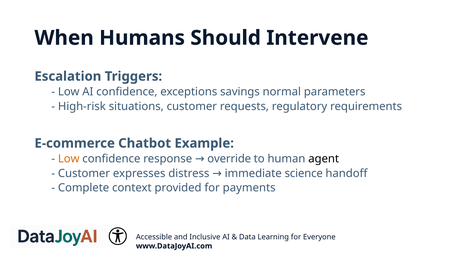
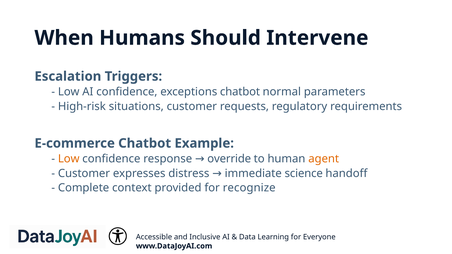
exceptions savings: savings -> chatbot (240, 92)
agent colour: black -> orange (324, 159)
payments: payments -> recognize (249, 188)
